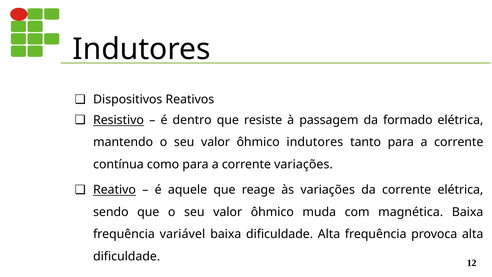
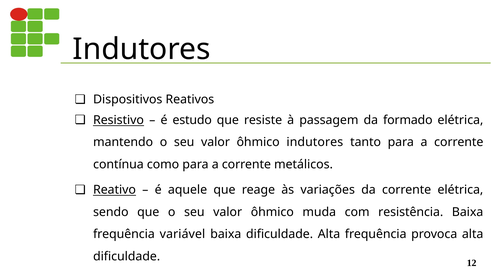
dentro: dentro -> estudo (192, 120)
corrente variações: variações -> metálicos (304, 164)
magnética: magnética -> resistência (411, 212)
